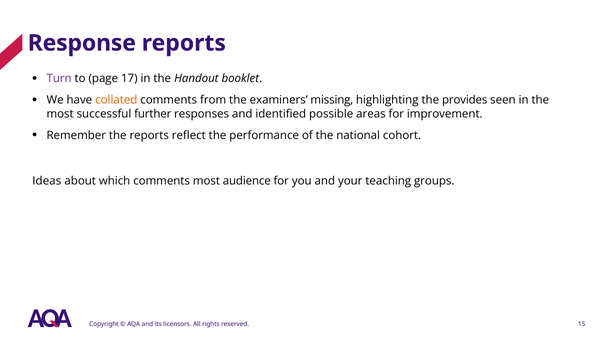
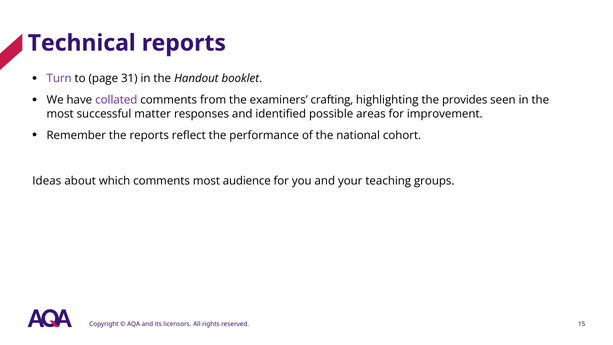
Response: Response -> Technical (82, 43)
17: 17 -> 31 (129, 79)
collated colour: orange -> purple (116, 100)
missing: missing -> crafting (332, 100)
further: further -> matter (153, 114)
